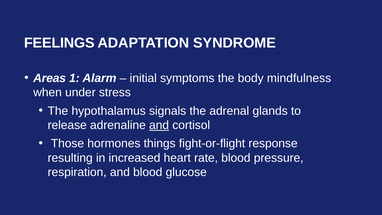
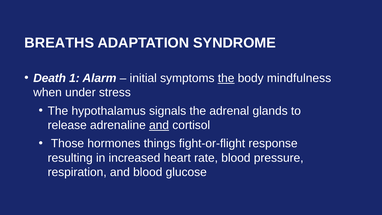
FEELINGS: FEELINGS -> BREATHS (59, 43)
Areas: Areas -> Death (50, 78)
the underline: none -> present (226, 78)
